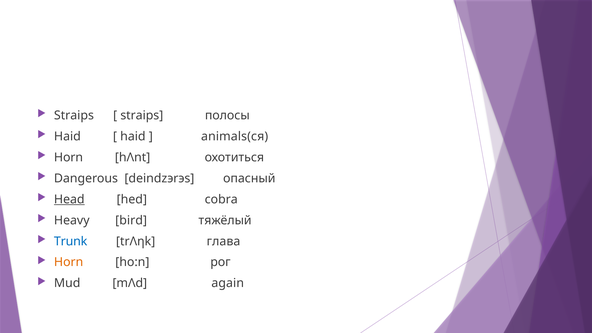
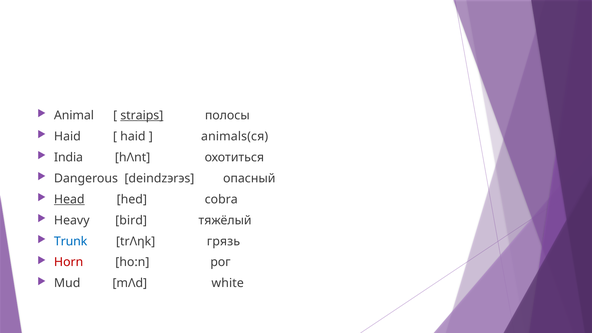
Straips: Straips -> Animal (74, 115)
straips underline: none -> present (142, 115)
Horn: Horn -> India (68, 157)
глава: глава -> грязь (223, 241)
Horn colour: orange -> red (69, 262)
again: again -> white (228, 283)
